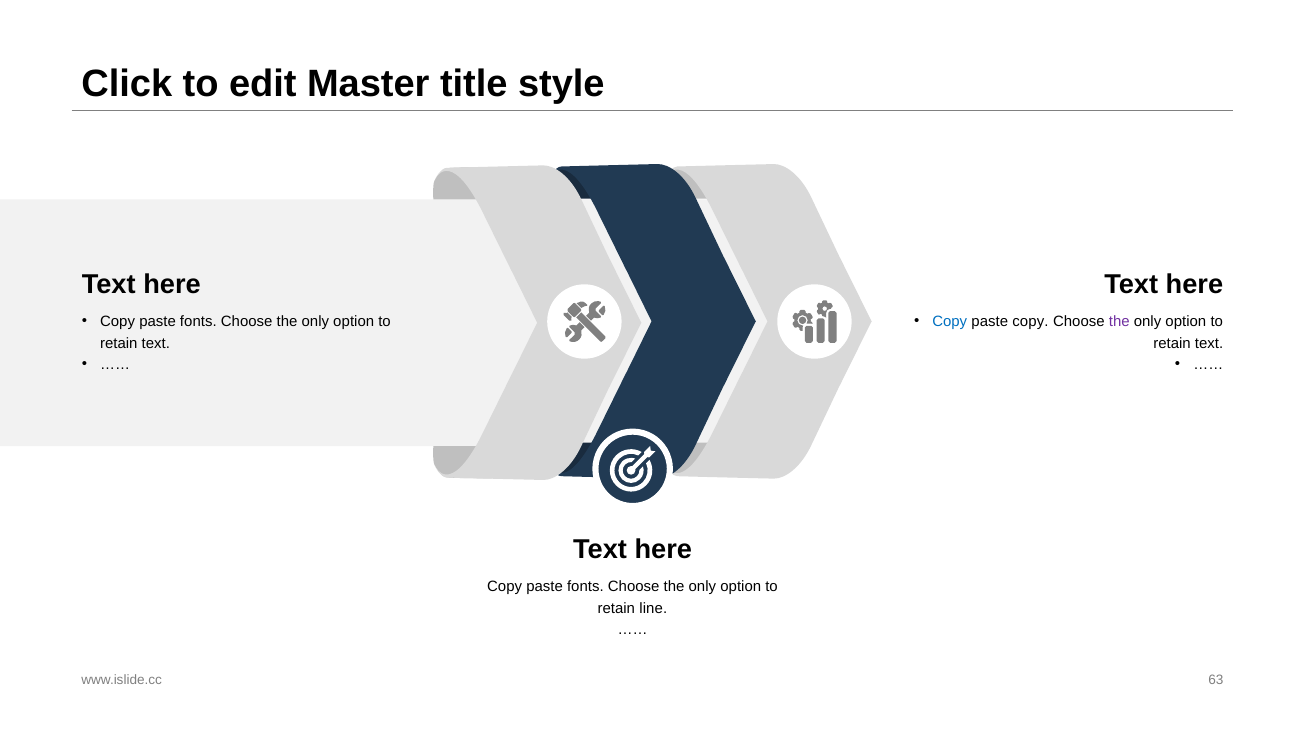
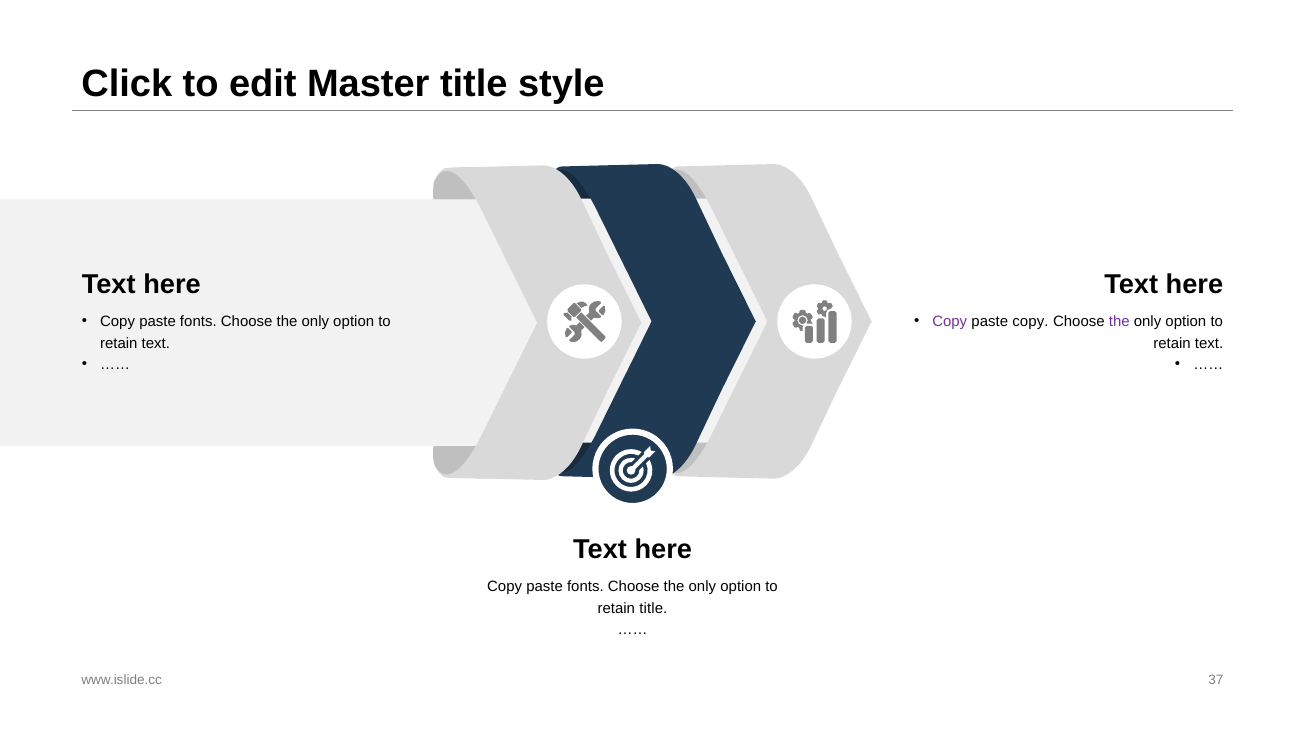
Copy colour: blue -> purple (950, 322)
retain line: line -> title (653, 608)
63: 63 -> 37 (1216, 680)
